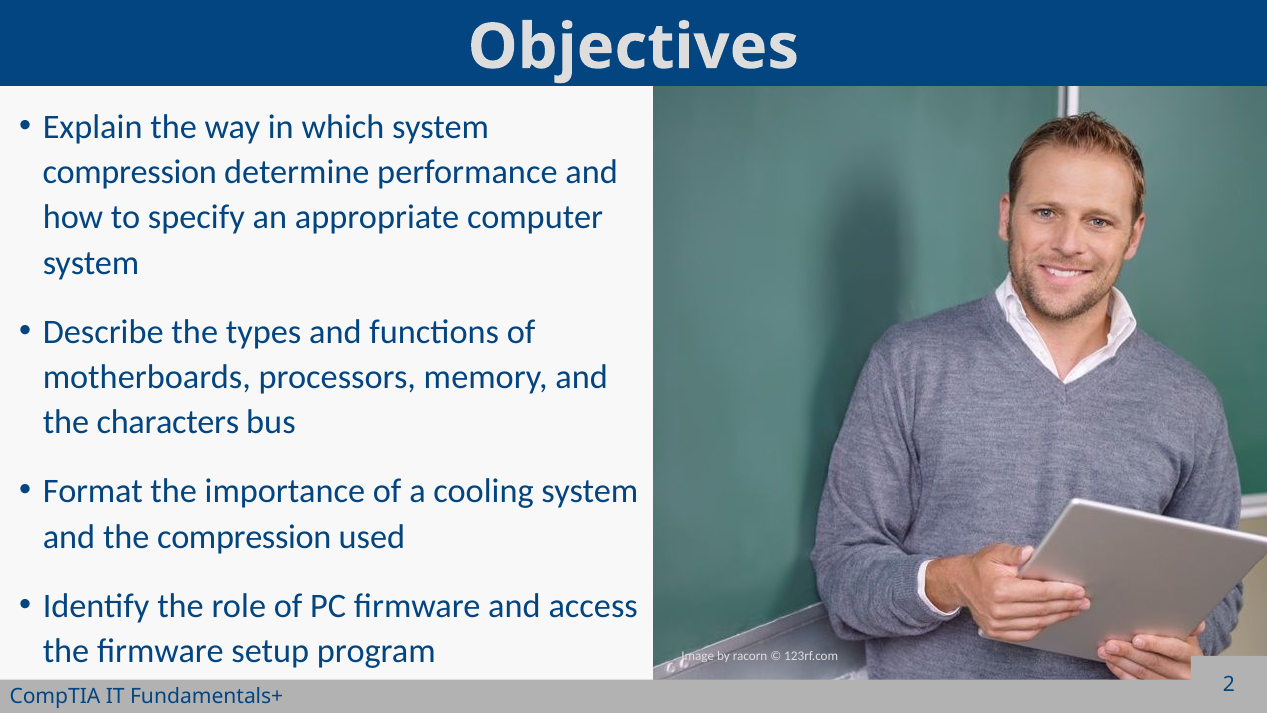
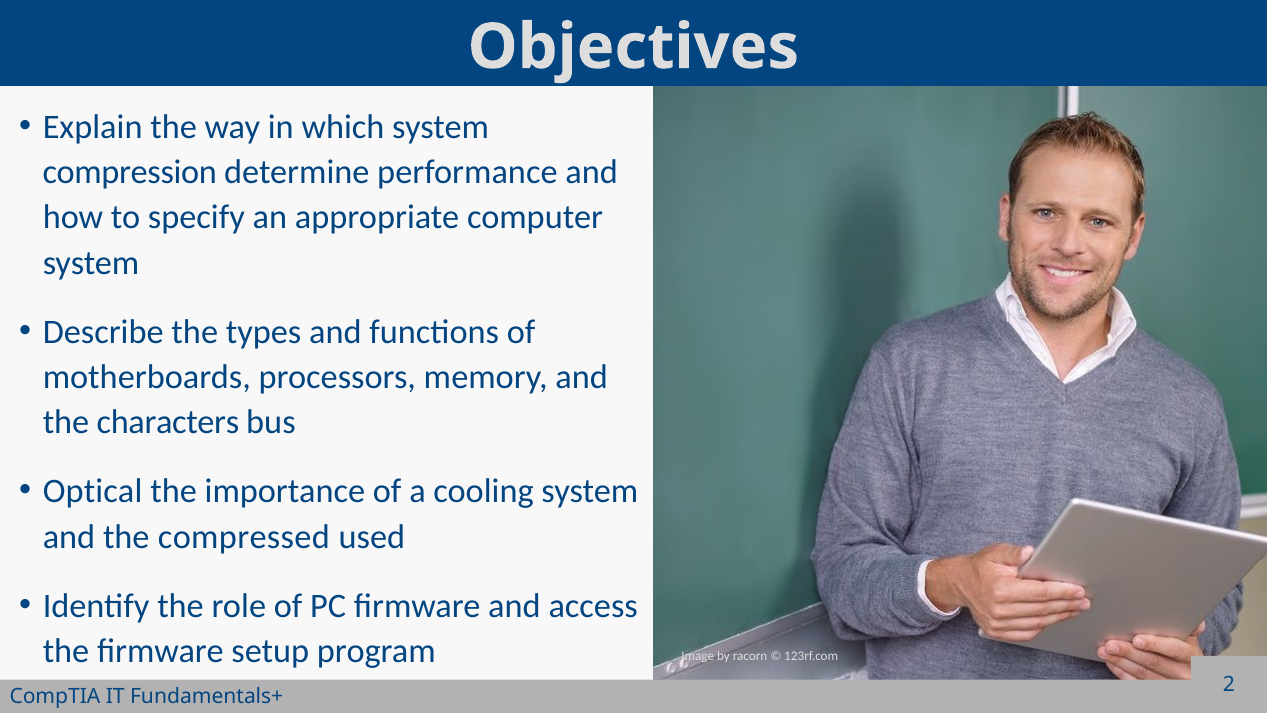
Format: Format -> Optical (93, 491)
the compression: compression -> compressed (244, 537)
